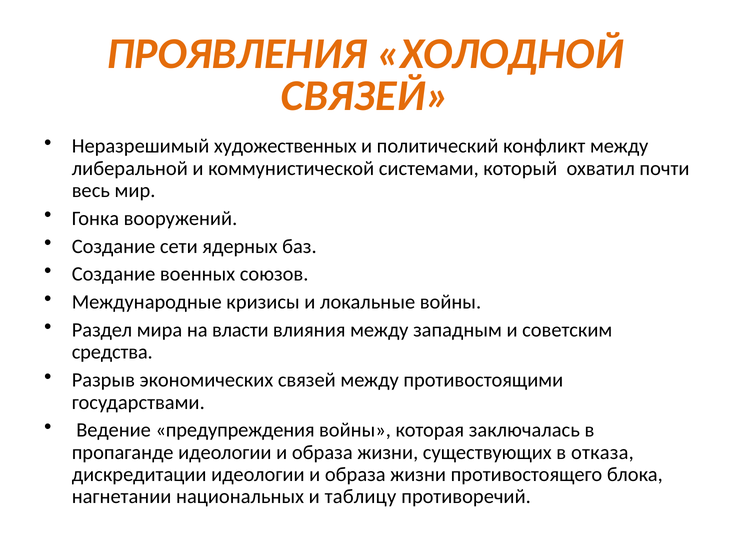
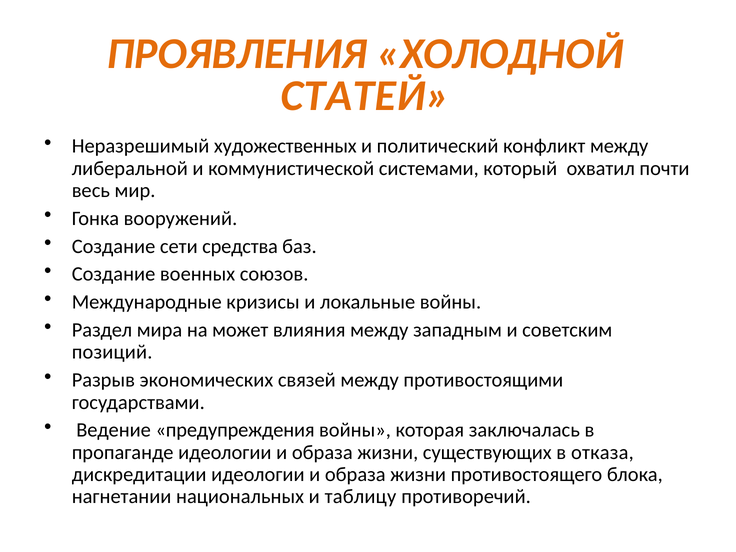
СВЯЗЕЙ: СВЯЗЕЙ -> СТАТЕЙ (365, 96)
ядерных: ядерных -> средства (240, 246)
власти: власти -> может (240, 330)
средства: средства -> позиций (112, 352)
